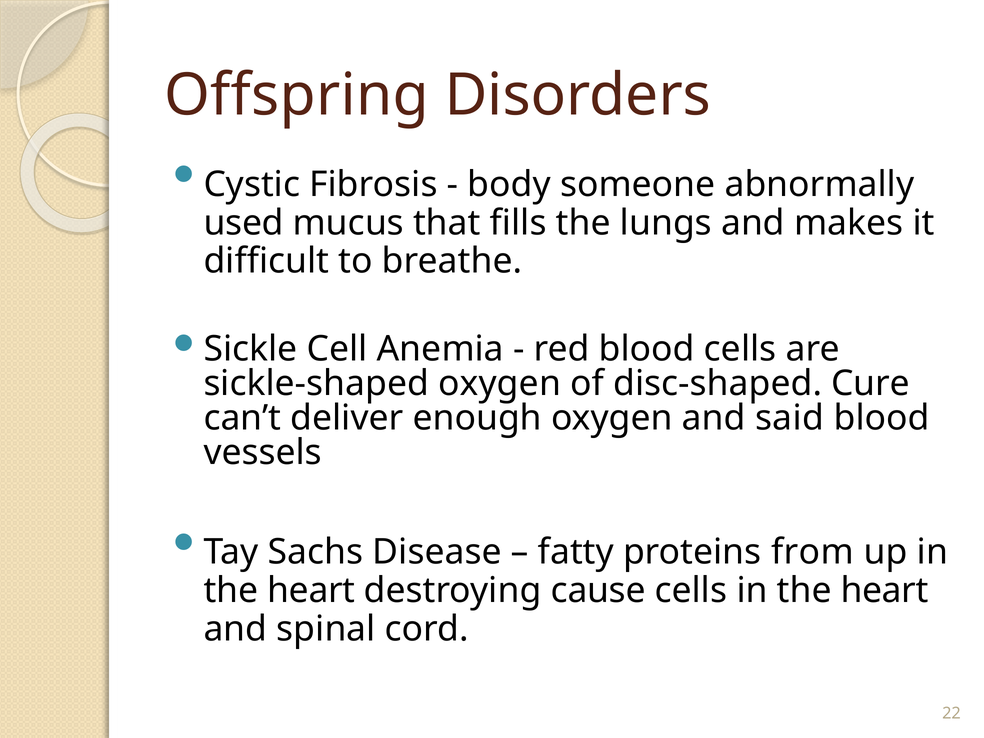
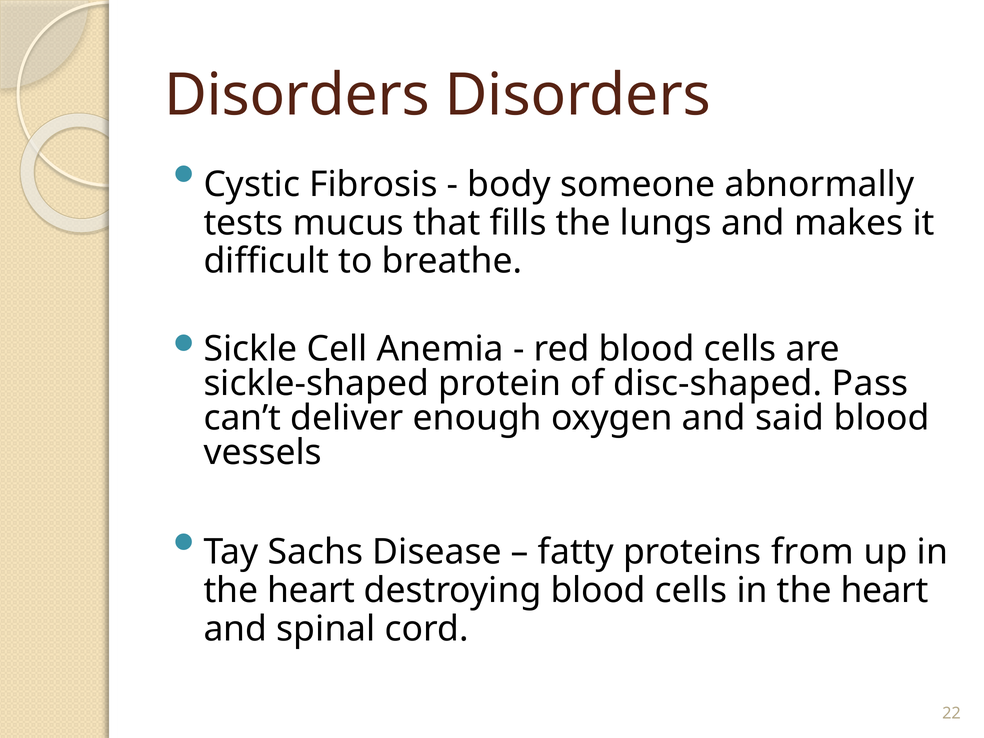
Offspring: Offspring -> Disorders (297, 95)
used: used -> tests (243, 223)
sickle-shaped oxygen: oxygen -> protein (500, 383)
Cure: Cure -> Pass (870, 383)
destroying cause: cause -> blood (598, 591)
